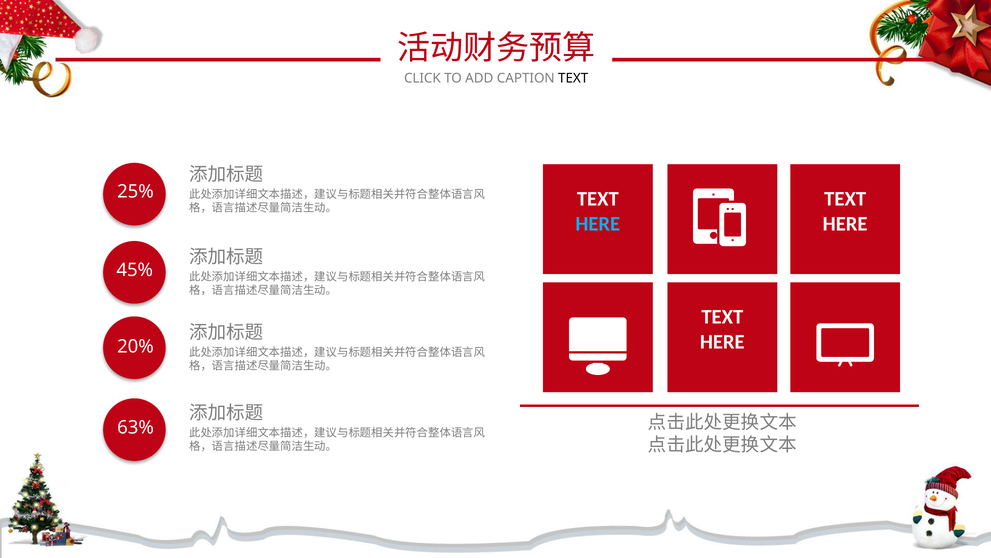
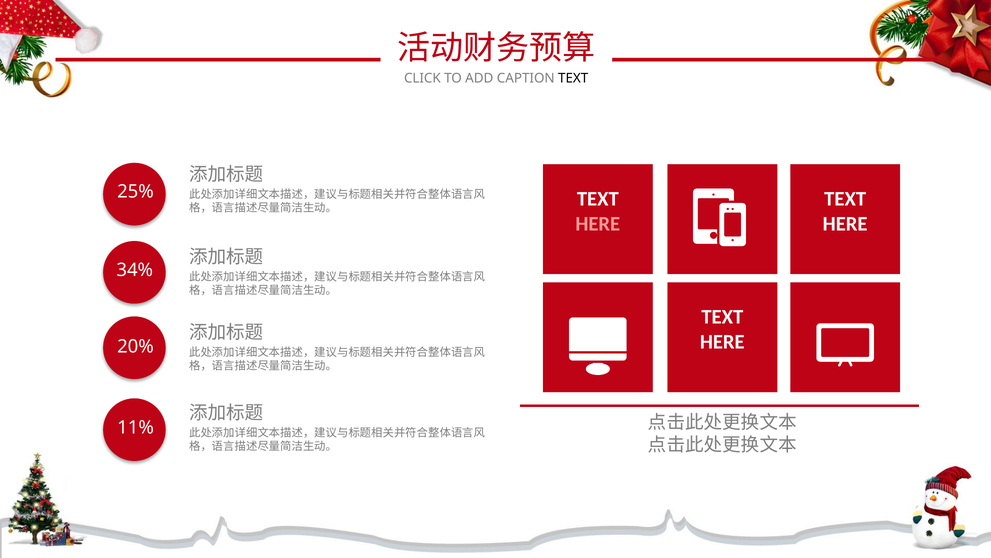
HERE colour: light blue -> pink (598, 224)
45%: 45% -> 34% (135, 270)
63%: 63% -> 11% (136, 427)
